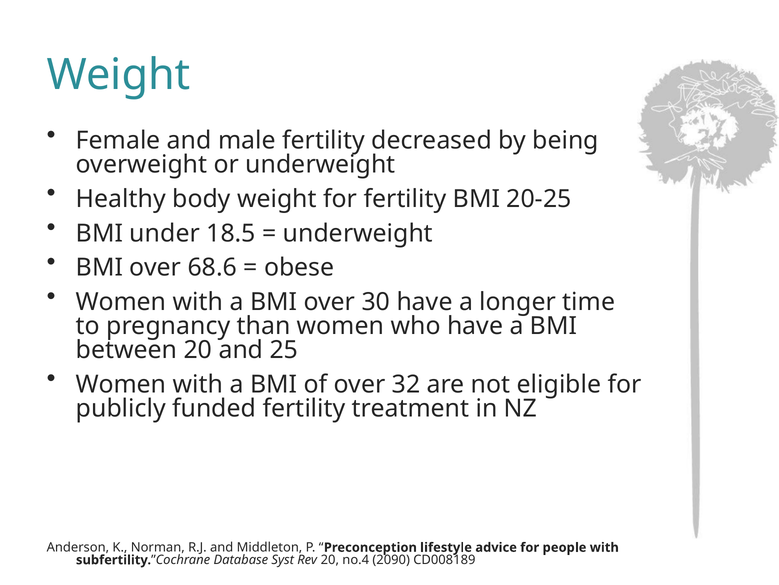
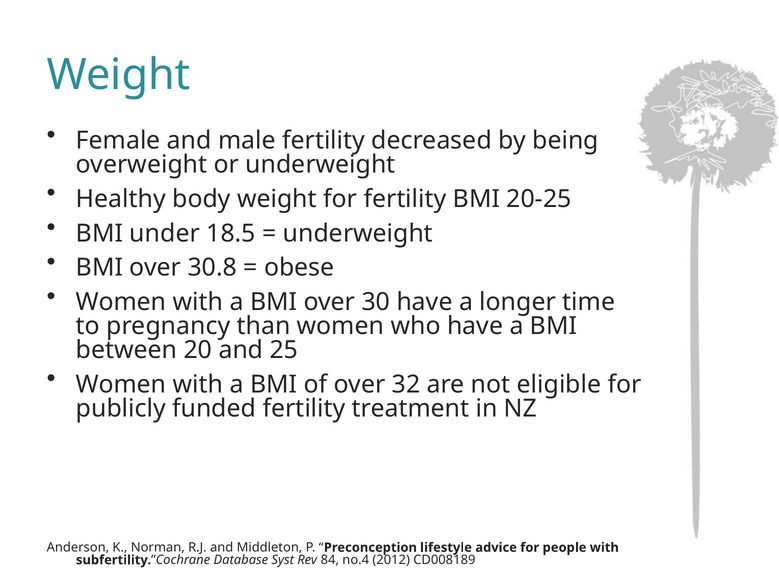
68.6: 68.6 -> 30.8 (212, 267)
Rev 20: 20 -> 84 (330, 559)
2090: 2090 -> 2012 (391, 559)
